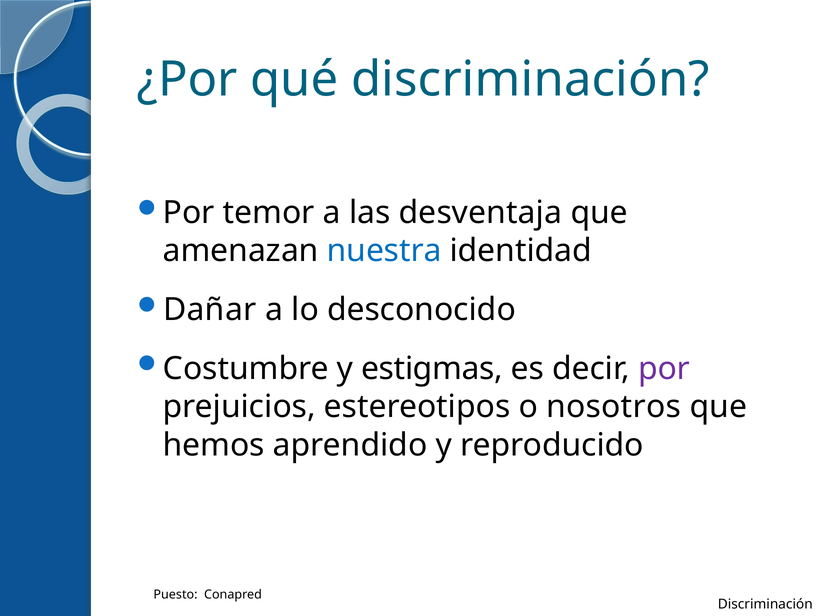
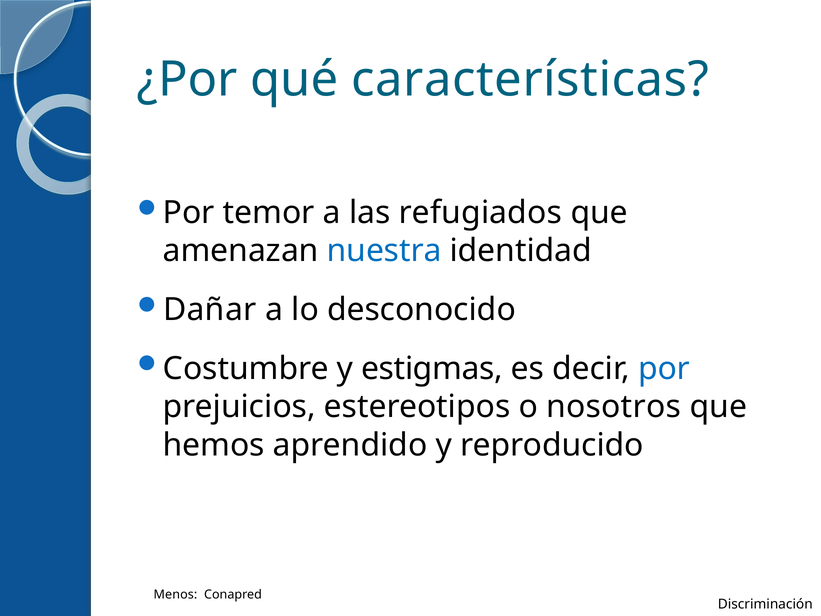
qué discriminación: discriminación -> características (530, 79)
desventaja: desventaja -> refugiados (480, 213)
por colour: purple -> blue (664, 368)
Puesto: Puesto -> Menos (175, 594)
